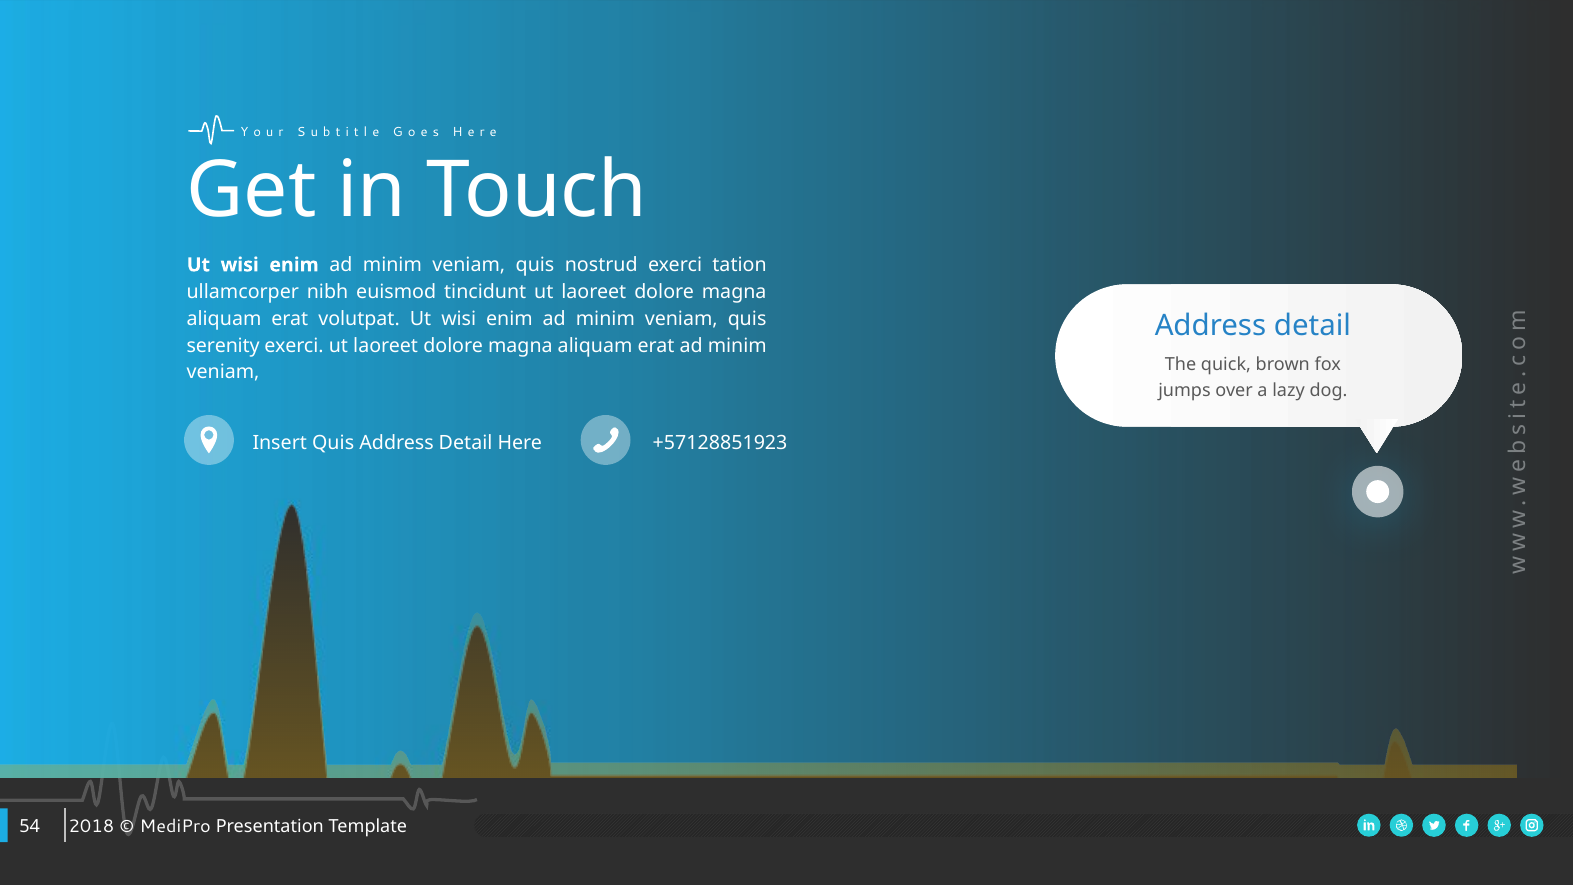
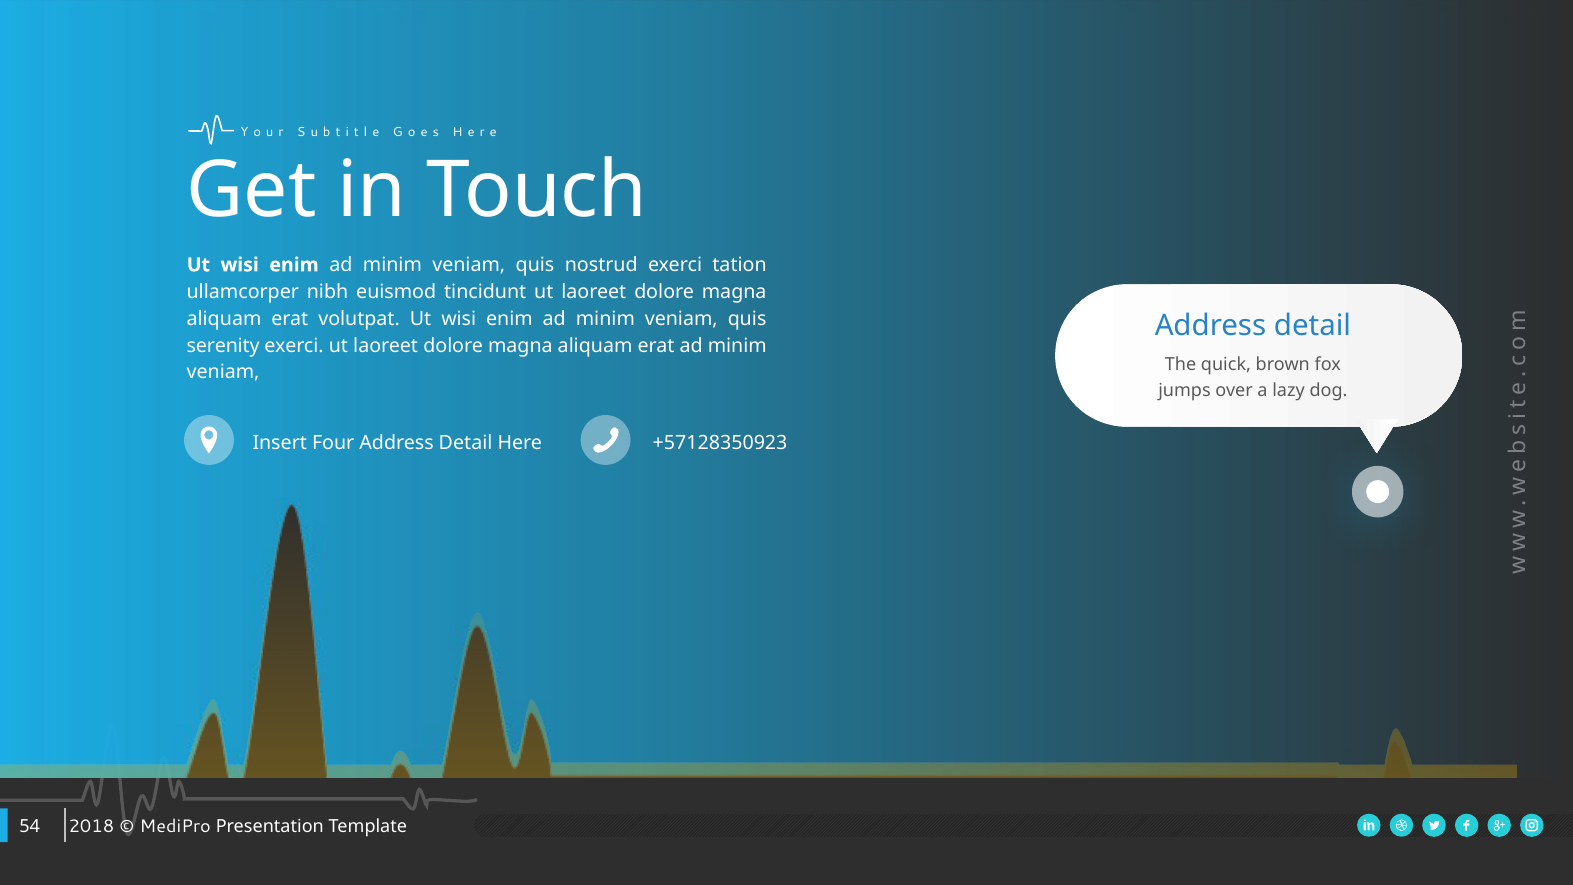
Insert Quis: Quis -> Four (333, 443)
+57128851923: +57128851923 -> +57128350923 (720, 443)
